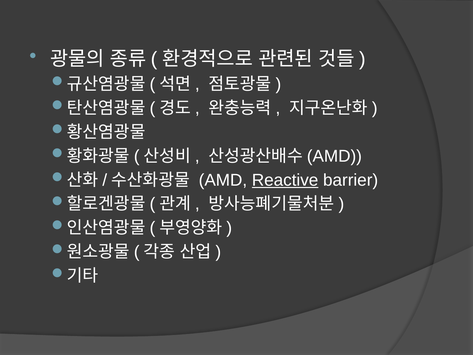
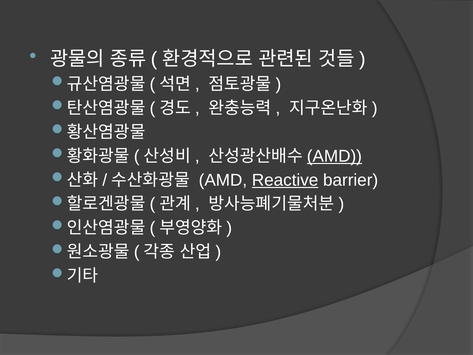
AMD underline: none -> present (334, 156)
